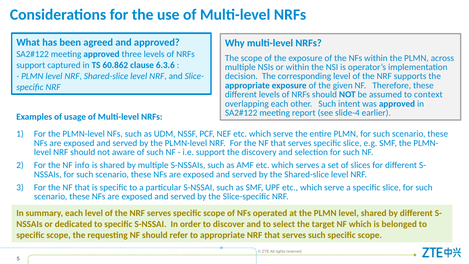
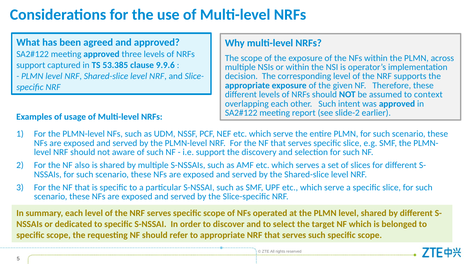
60.862: 60.862 -> 53.385 (115, 65)
6.3.6: 6.3.6 -> 9.9.6 (165, 65)
slide-4: slide-4 -> slide-2 (347, 113)
info: info -> also (82, 165)
